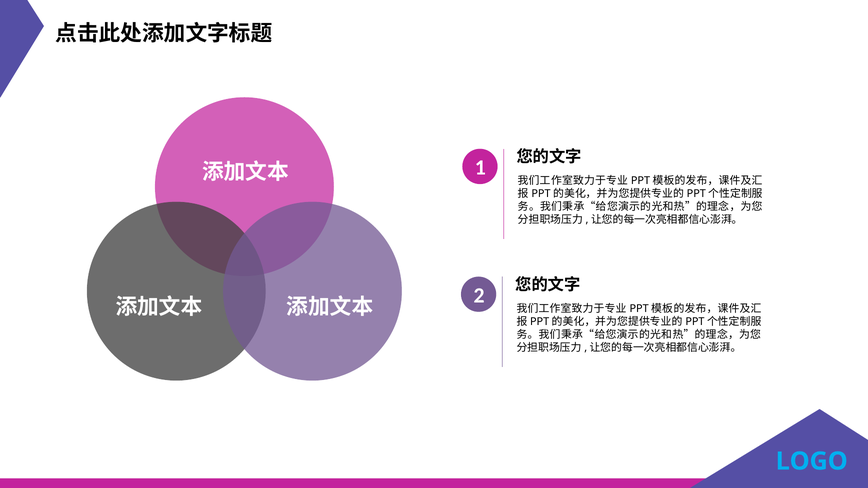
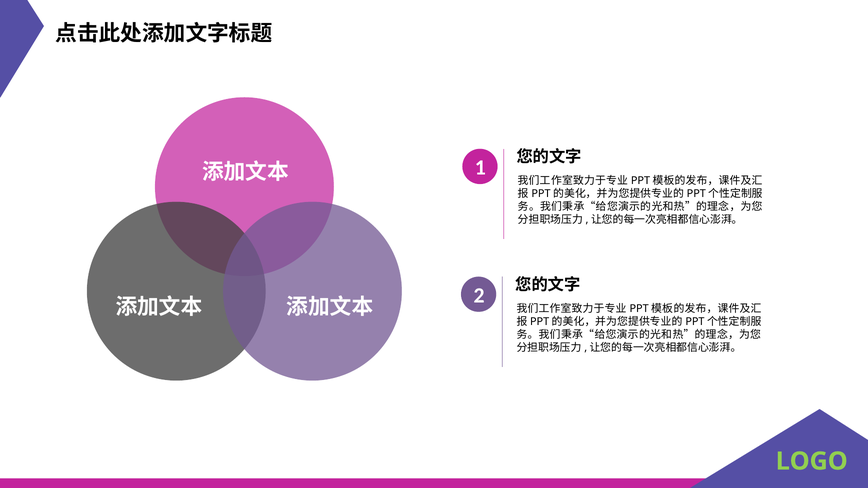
LOGO colour: light blue -> light green (812, 461)
